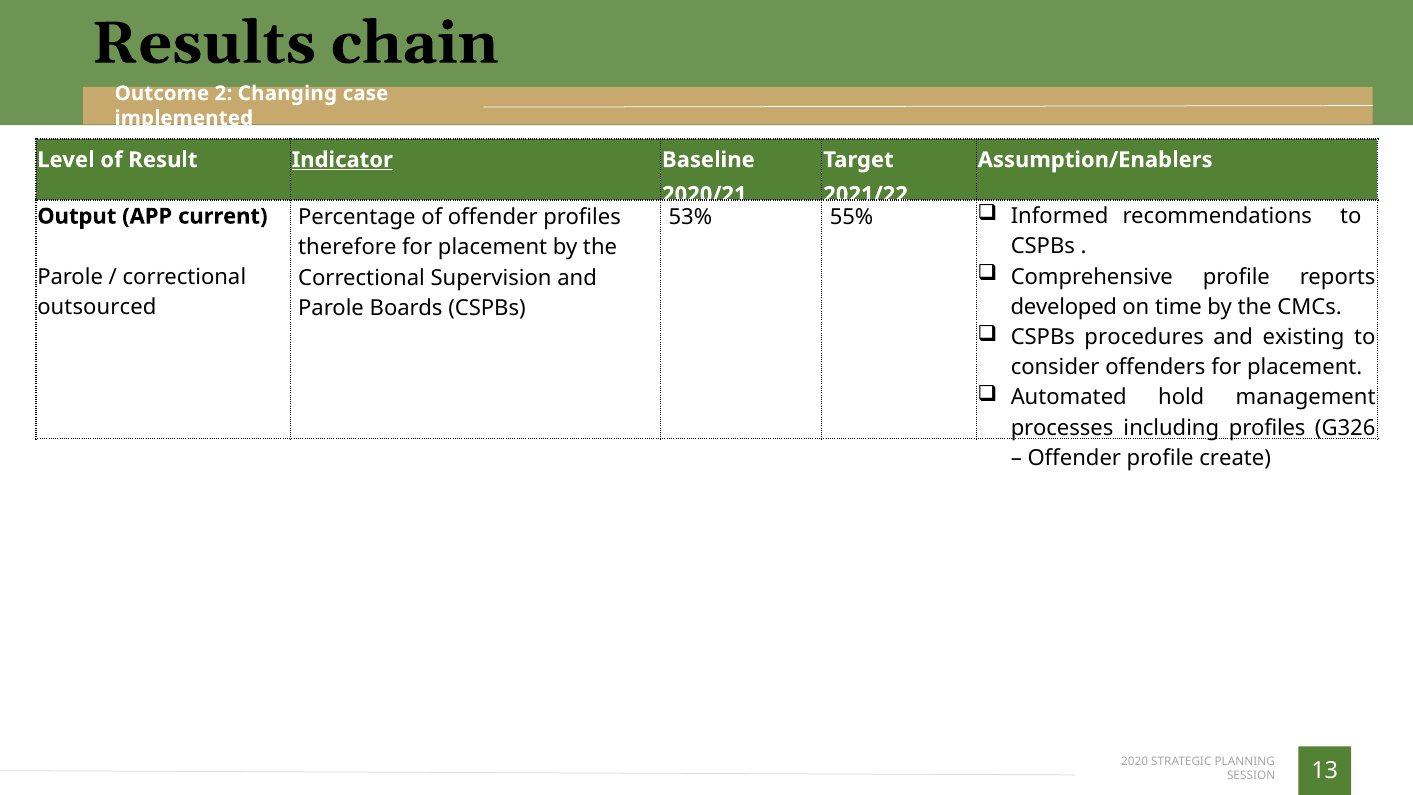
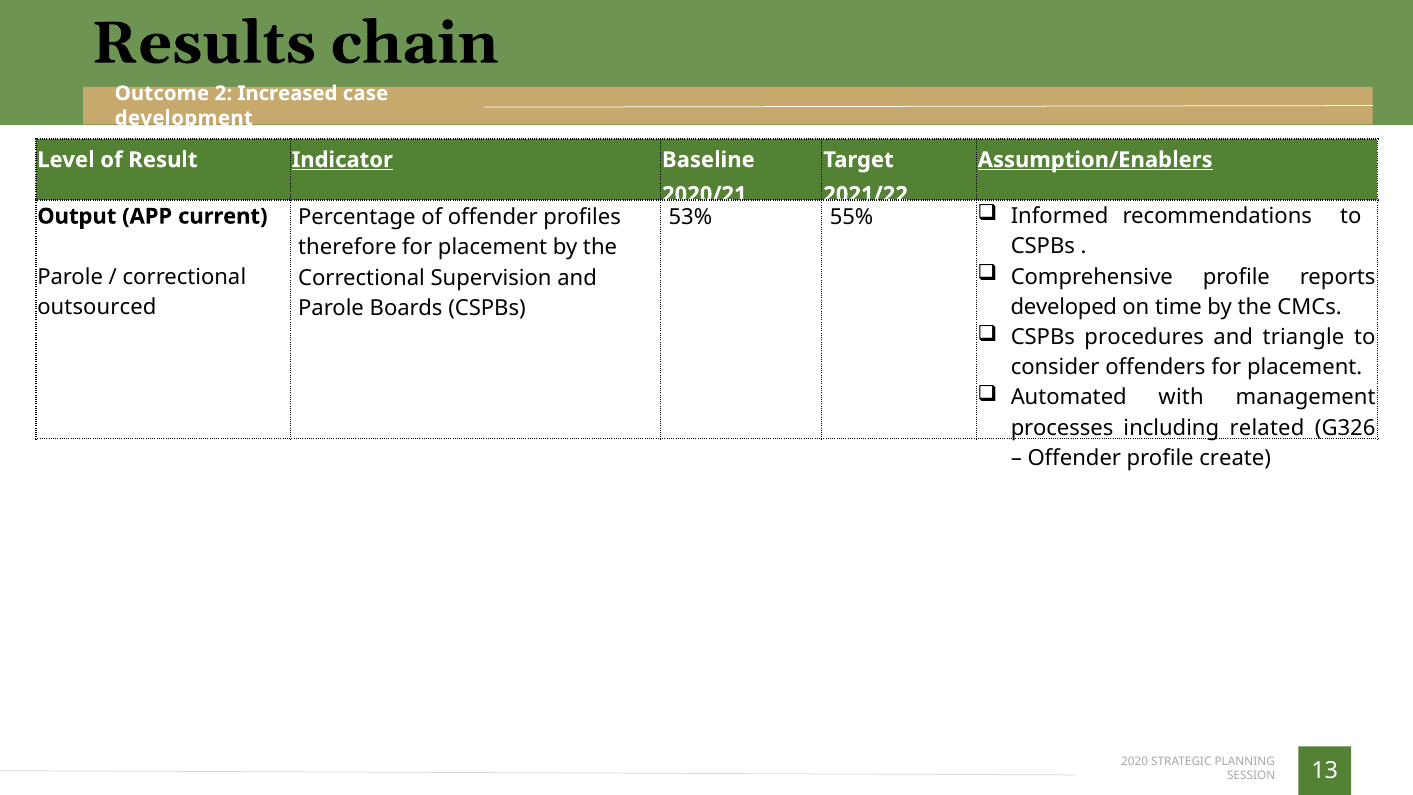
Changing: Changing -> Increased (288, 93)
implemented: implemented -> development (184, 118)
Assumption/Enablers underline: none -> present (1095, 160)
existing: existing -> triangle (1304, 337)
hold: hold -> with (1181, 398)
including profiles: profiles -> related (1267, 428)
